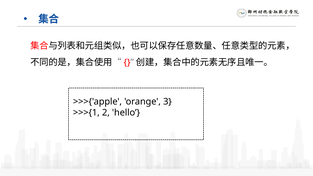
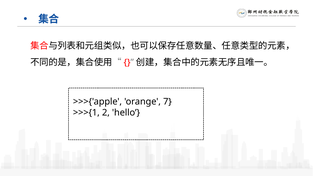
3: 3 -> 7 (167, 102)
